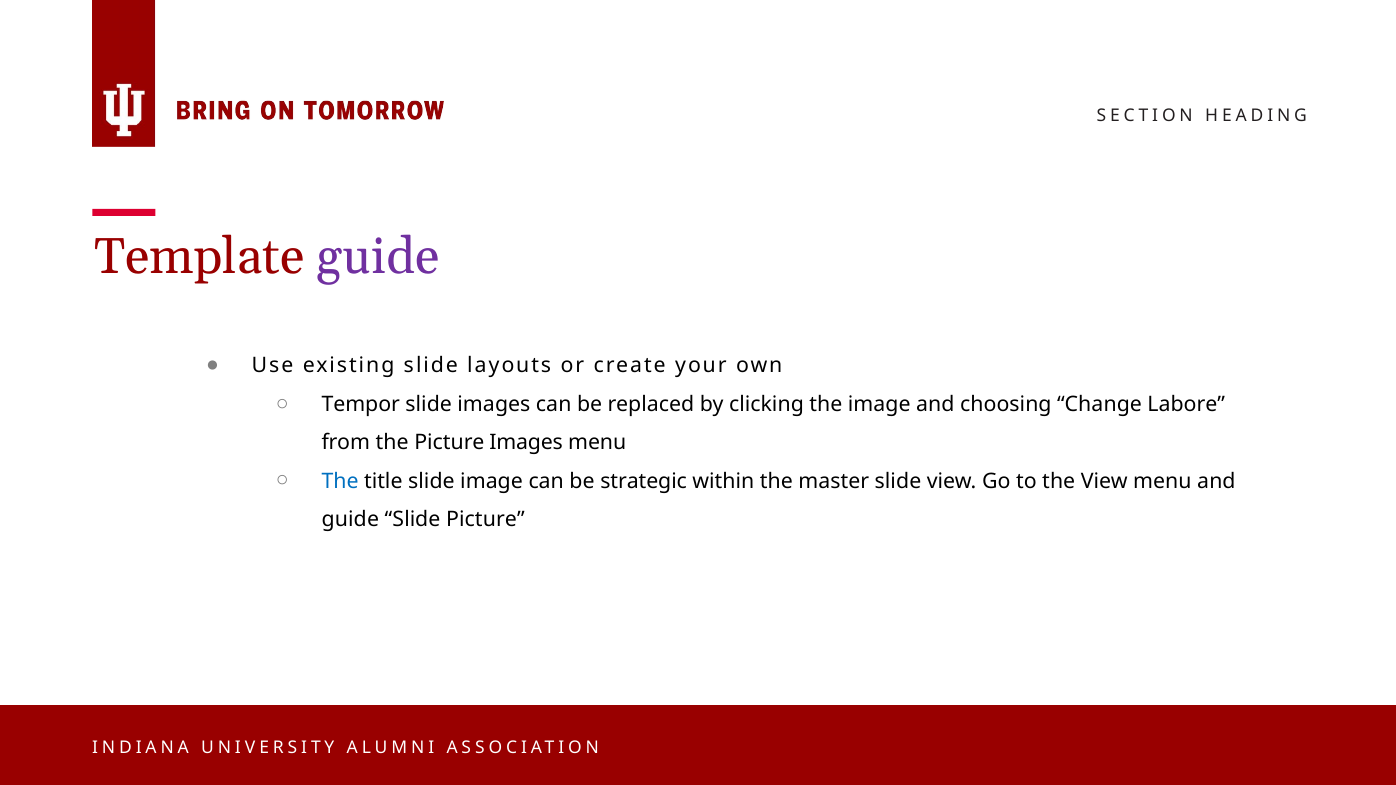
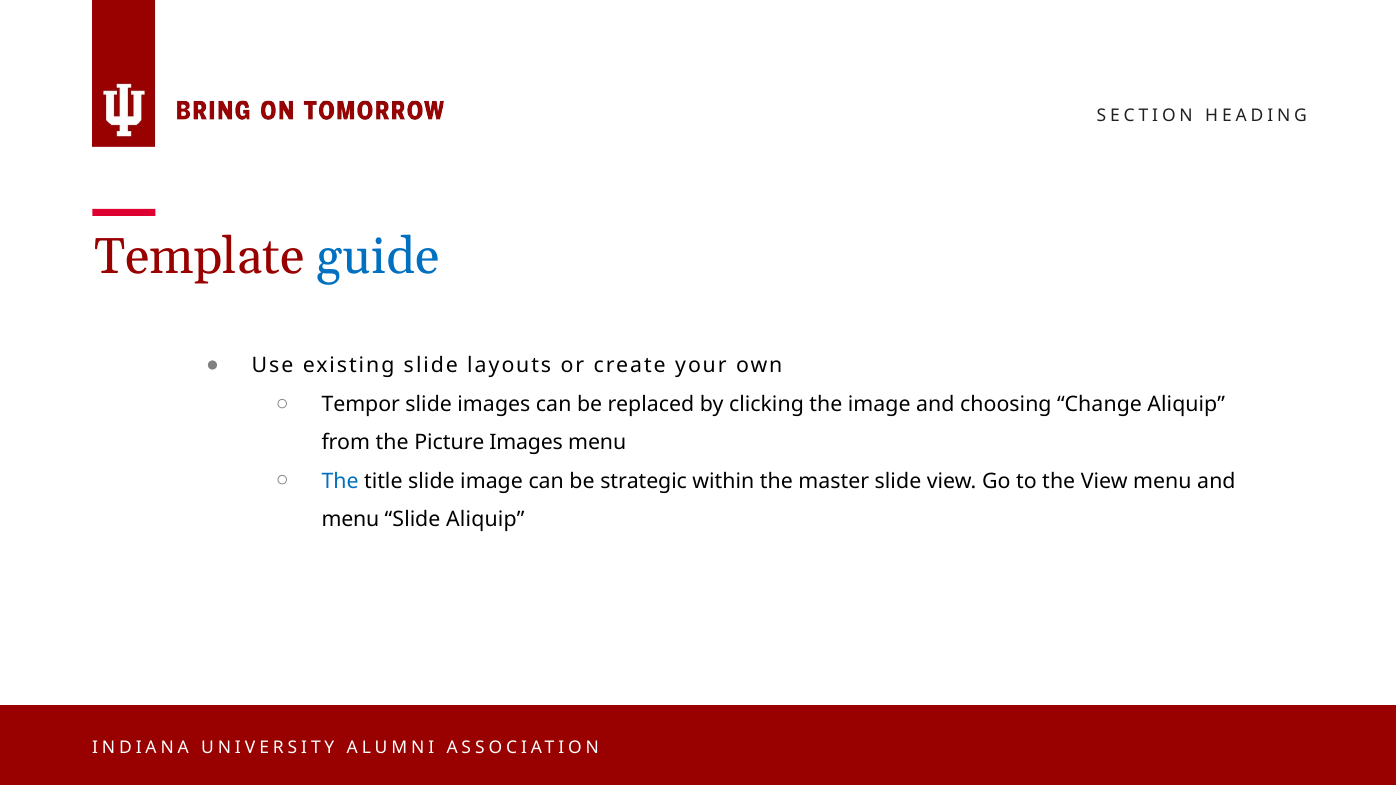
guide colour: purple -> blue (378, 257)
Change Labore: Labore -> Aliquip (1186, 404)
guide: guide -> menu (350, 520)
Slide Picture: Picture -> Aliquip (485, 520)
